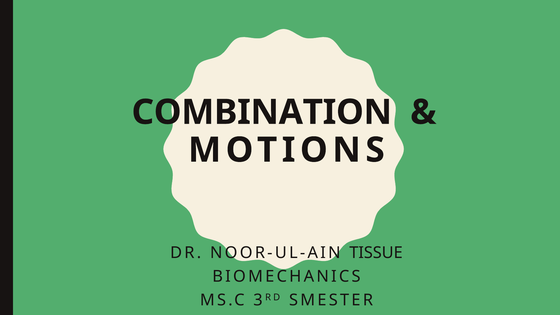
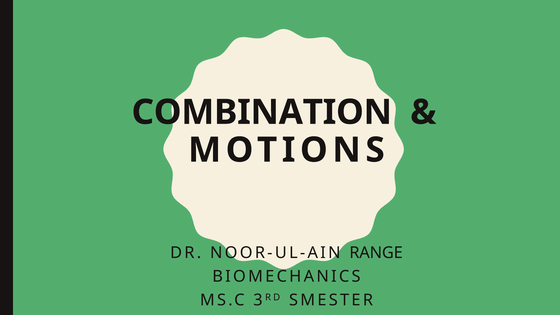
TISSUE: TISSUE -> RANGE (376, 253)
